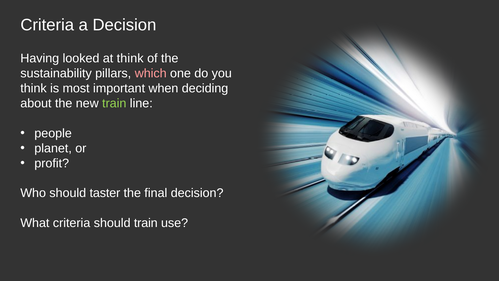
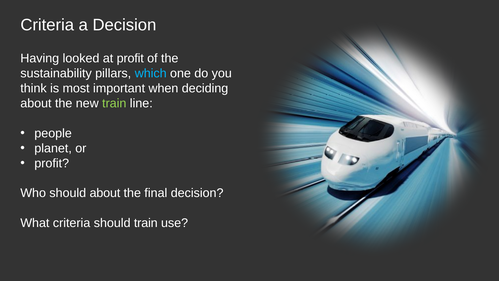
at think: think -> profit (130, 58)
which colour: pink -> light blue (151, 73)
should taster: taster -> about (105, 193)
